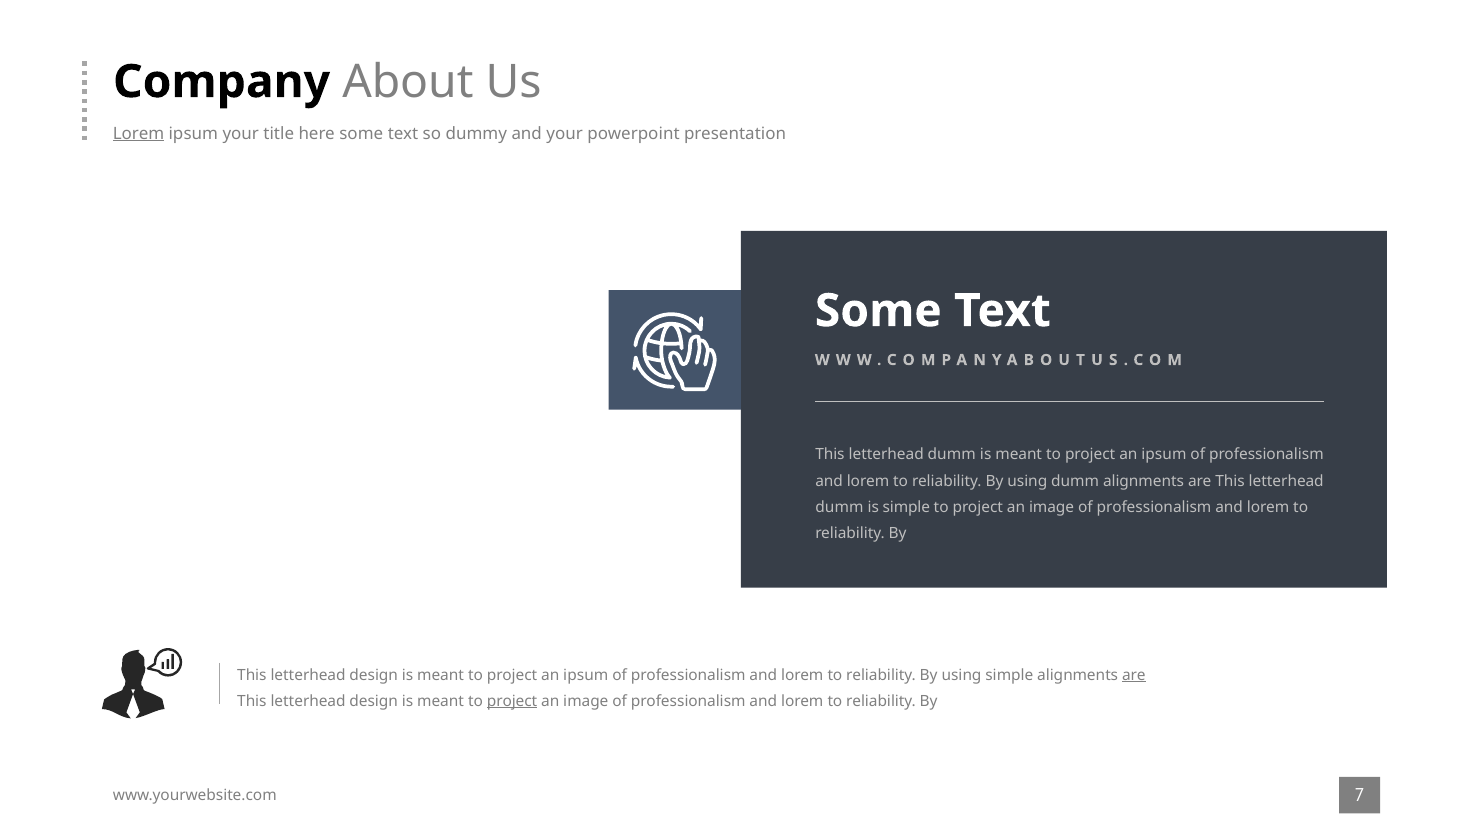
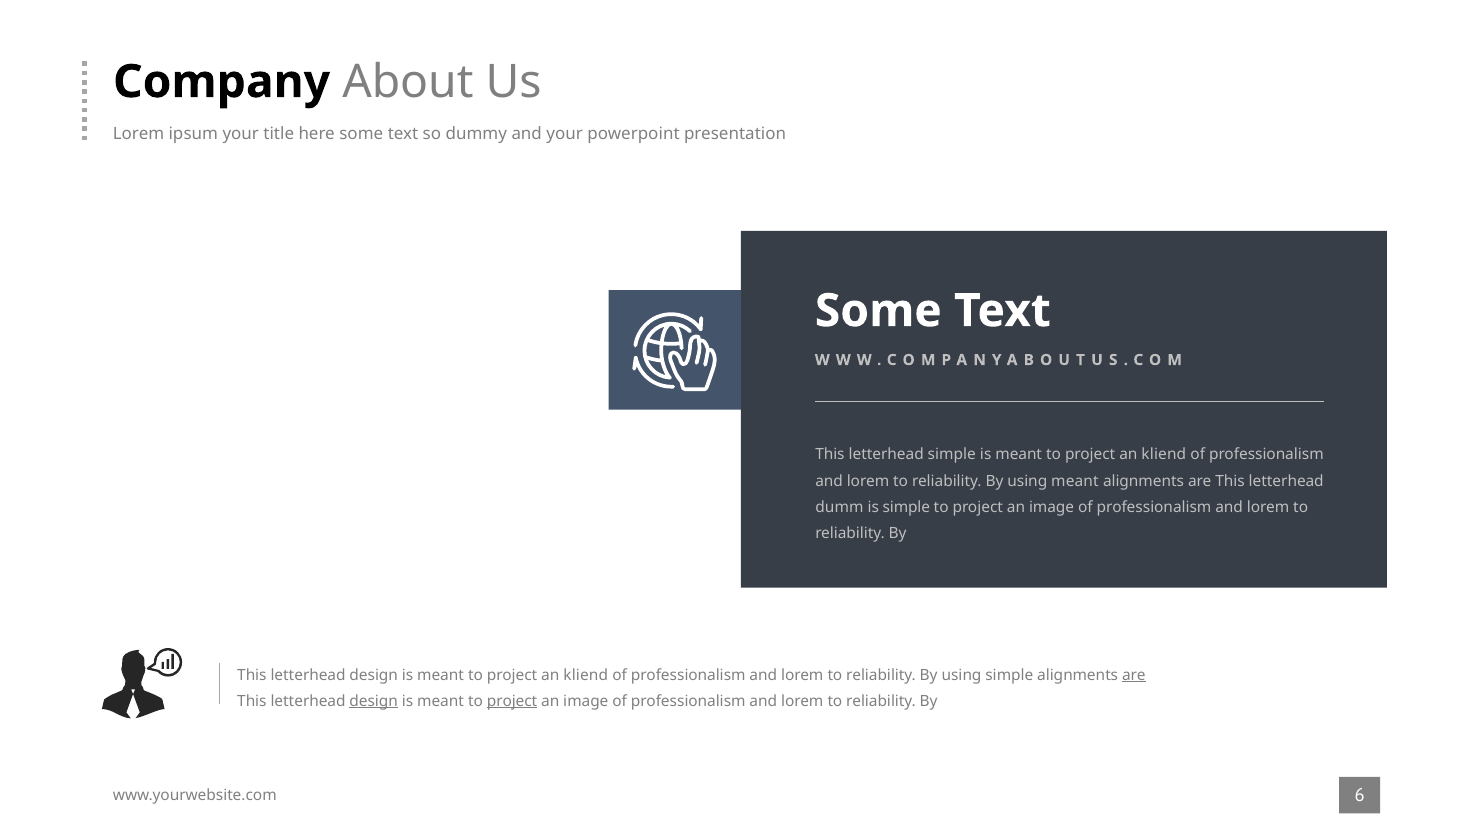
Lorem underline: present -> none (138, 133)
dumm: dumm -> simple (952, 455)
ipsum: ipsum -> kliend (1164, 455)
using dumm: dumm -> meant (1075, 481)
ipsum: ipsum -> kliend (586, 675)
design underline: none -> present (374, 701)
7: 7 -> 6 (1360, 795)
